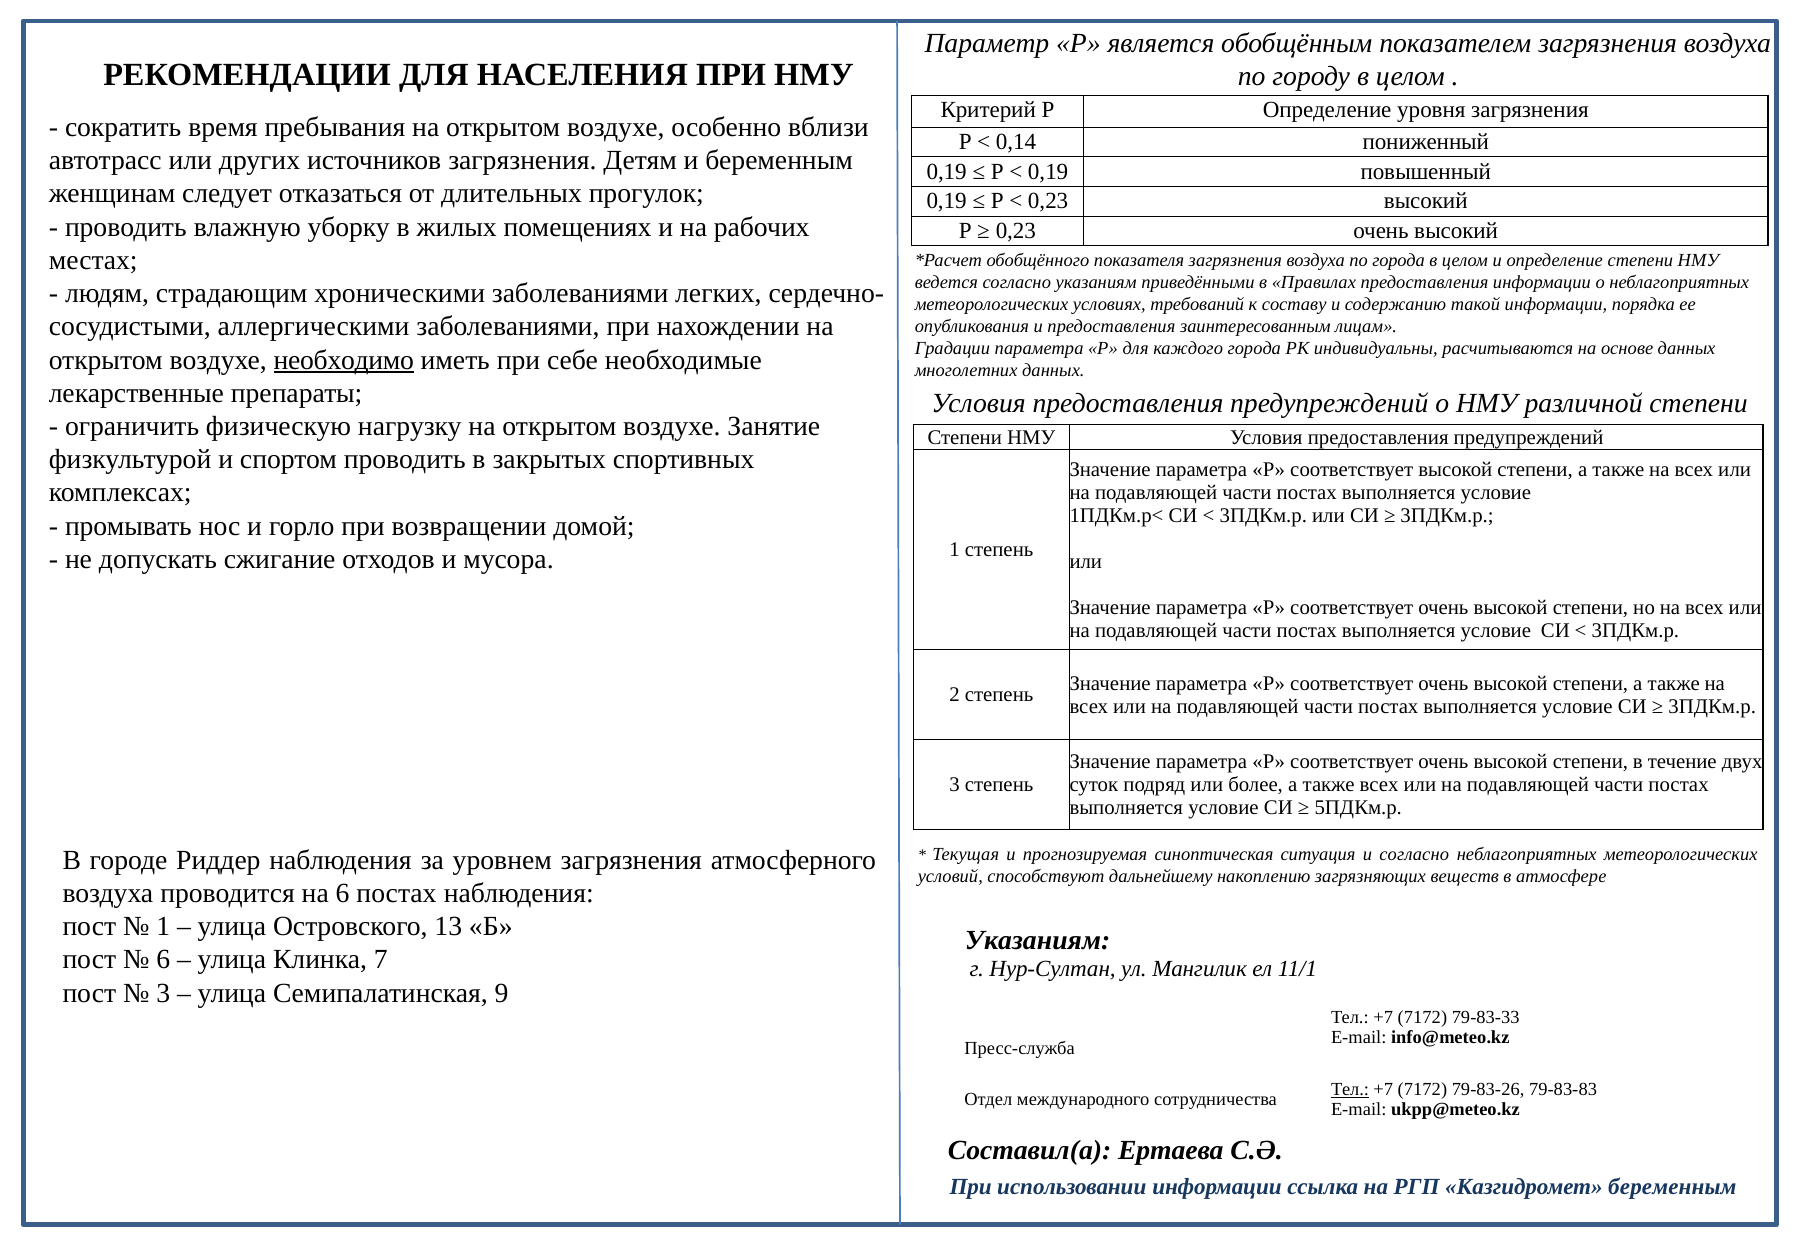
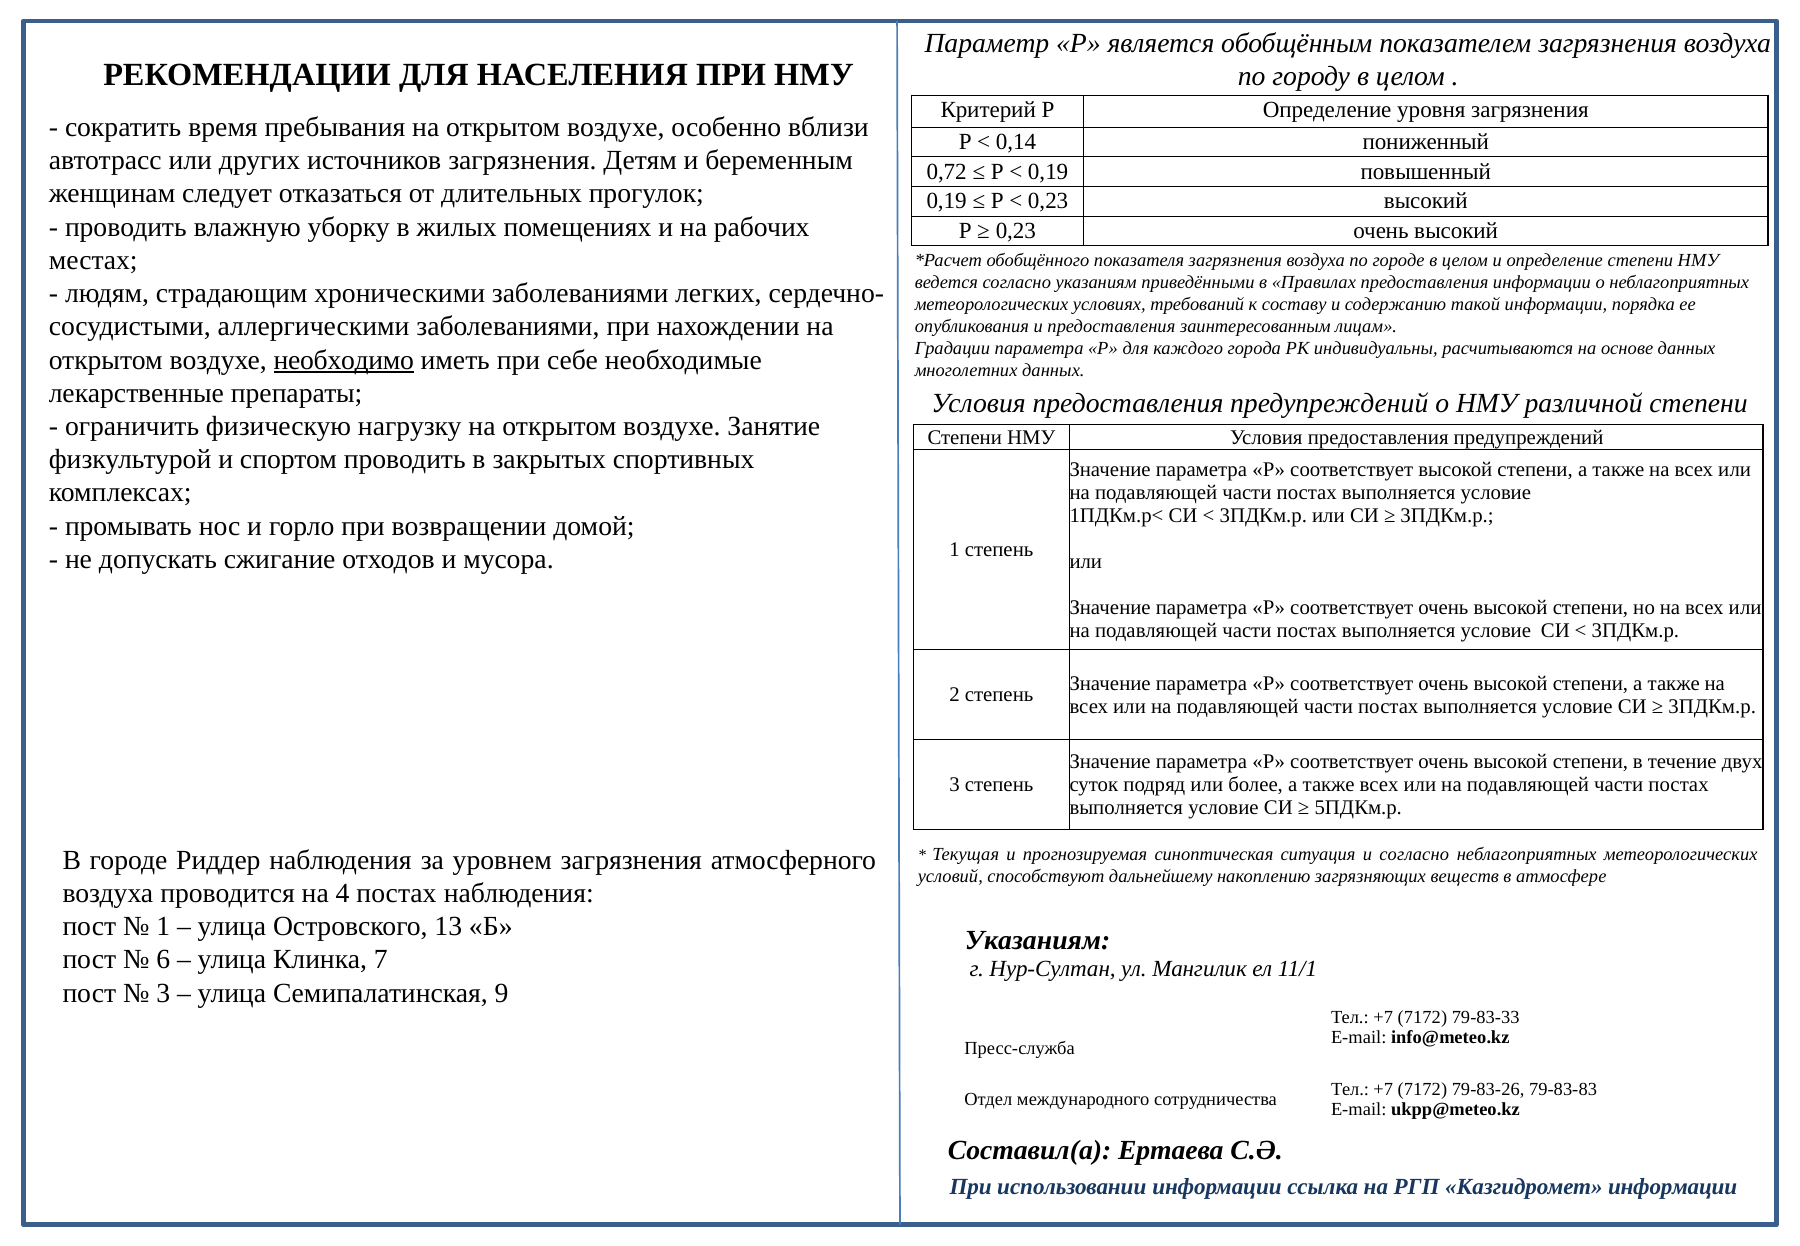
0,19: 0,19 -> 0,72 (947, 171)
по города: города -> городе (1399, 260)
на 6: 6 -> 4 (343, 893)
Тел underline: present -> none (1350, 1089)
Казгидромет беременным: беременным -> информации (1673, 1187)
